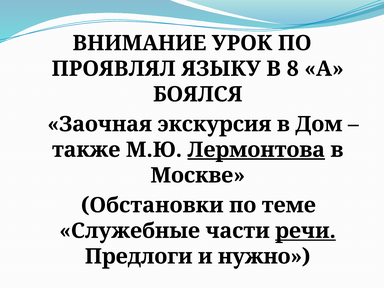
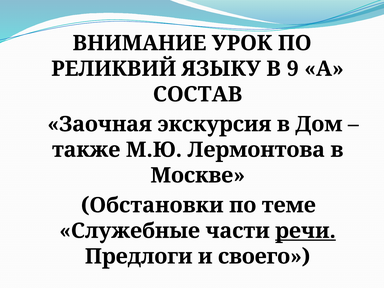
ПРОЯВЛЯЛ: ПРОЯВЛЯЛ -> РЕЛИКВИЙ (114, 69)
8: 8 -> 9 (293, 69)
БОЯЛСЯ: БОЯЛСЯ -> СОСТАВ (198, 94)
Лермонтова underline: present -> none (256, 150)
нужно: нужно -> своего (264, 256)
